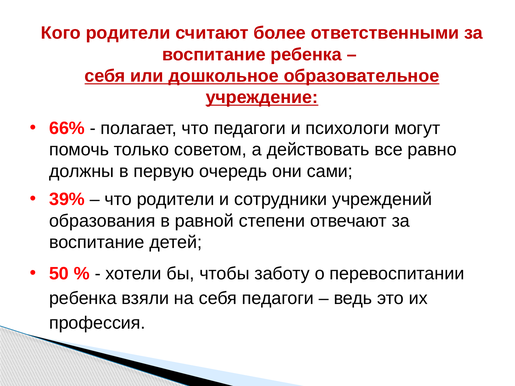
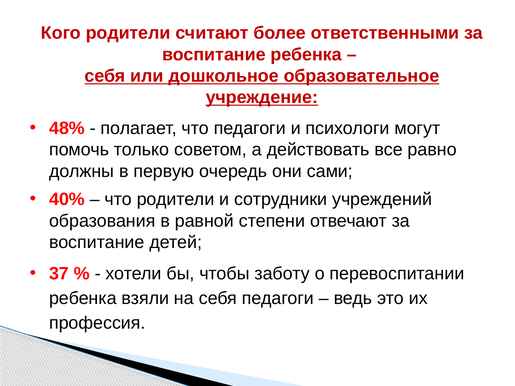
66%: 66% -> 48% (67, 128)
39%: 39% -> 40% (67, 200)
50: 50 -> 37 (59, 274)
